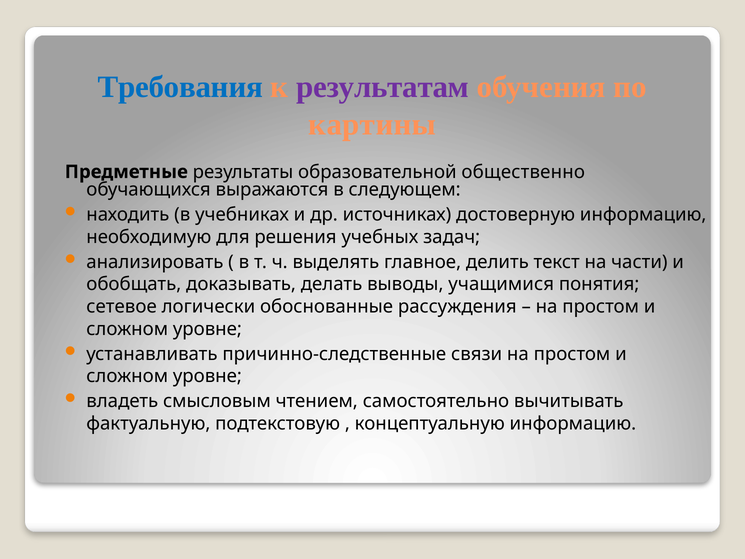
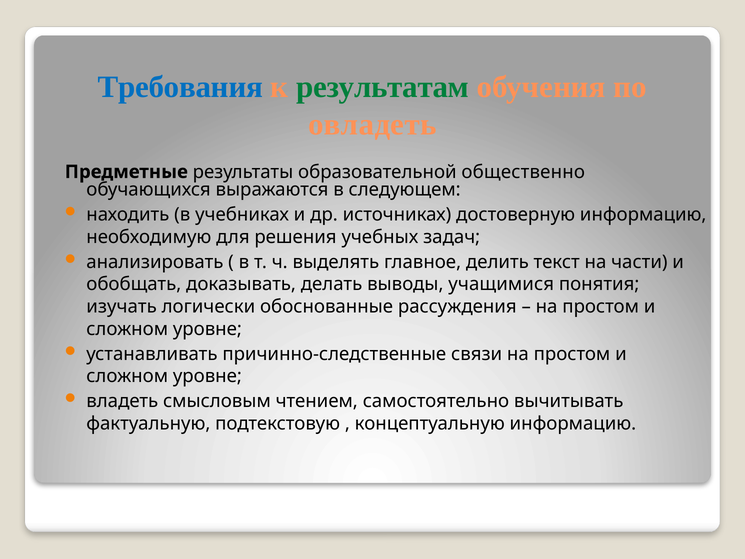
результатам colour: purple -> green (383, 87)
картины: картины -> овладеть (372, 124)
сетевое: сетевое -> изучать (122, 306)
